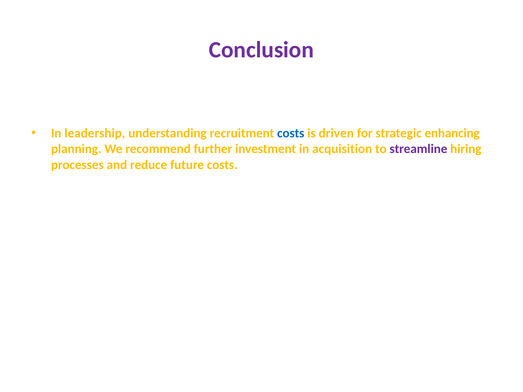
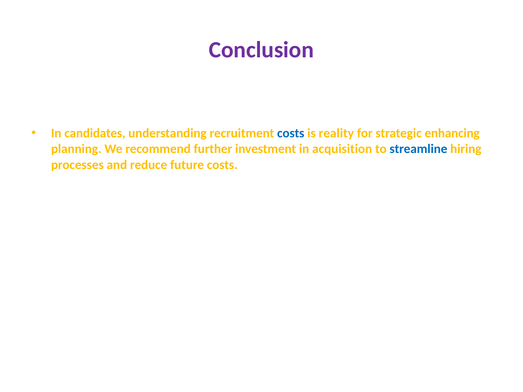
leadership: leadership -> candidates (95, 133)
driven: driven -> reality (336, 133)
streamline colour: purple -> blue (418, 149)
